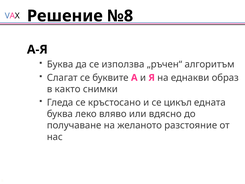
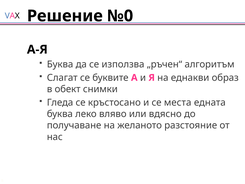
№8: №8 -> №0 (120, 16)
както: както -> обект (68, 89)
цикъл: цикъл -> места (178, 102)
